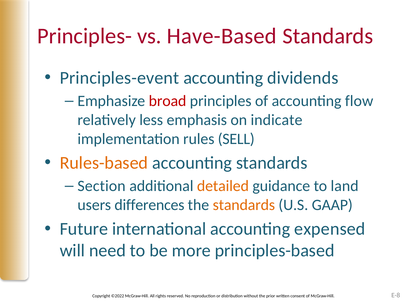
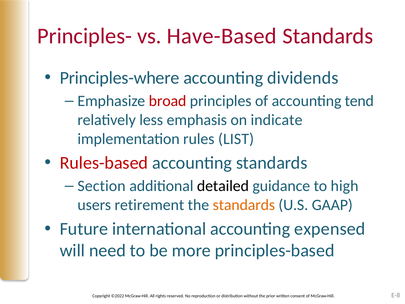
Principles-event: Principles-event -> Principles-where (120, 78)
flow: flow -> tend (359, 101)
SELL: SELL -> LIST (236, 139)
Rules-based colour: orange -> red (104, 163)
detailed colour: orange -> black (223, 186)
land: land -> high (345, 186)
differences: differences -> retirement (149, 205)
